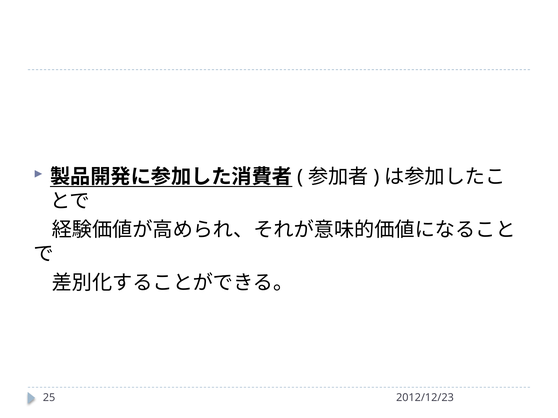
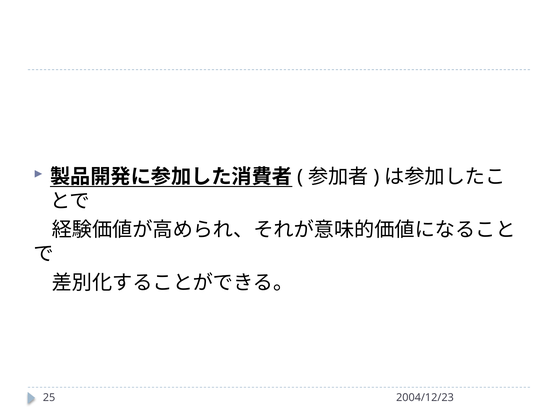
2012/12/23: 2012/12/23 -> 2004/12/23 (425, 398)
